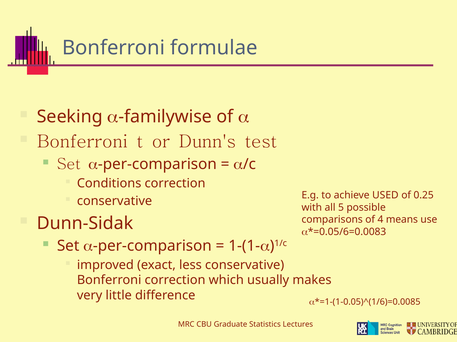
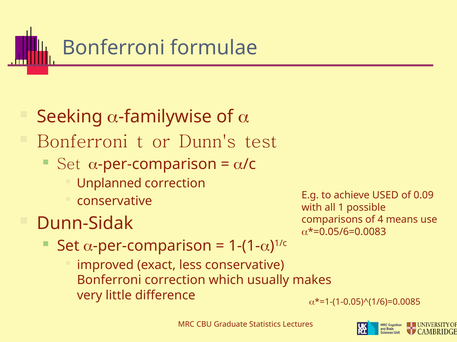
Conditions: Conditions -> Unplanned (109, 184)
0.25: 0.25 -> 0.09 (424, 196)
5: 5 -> 1 (341, 208)
